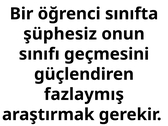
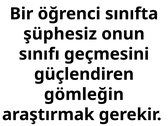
fazlaymış: fazlaymış -> gömleğin (84, 94)
